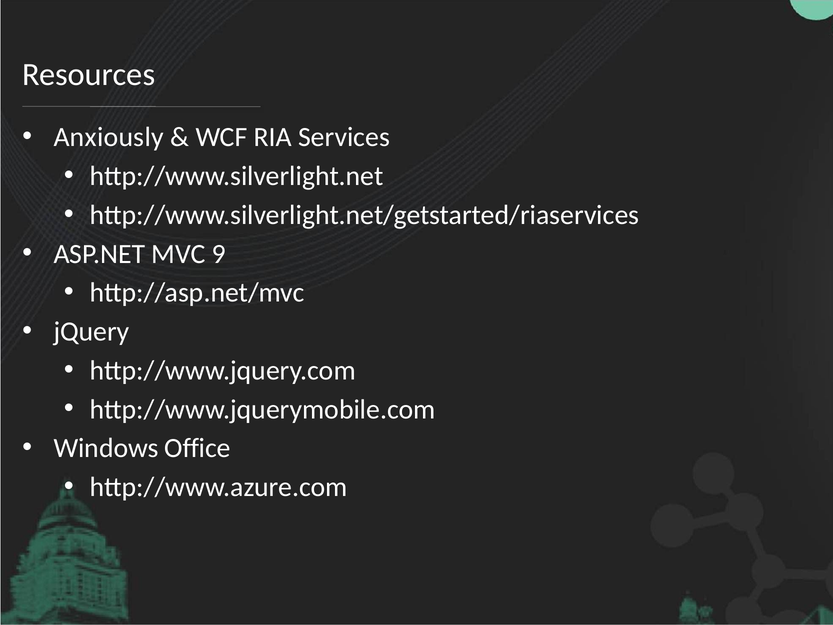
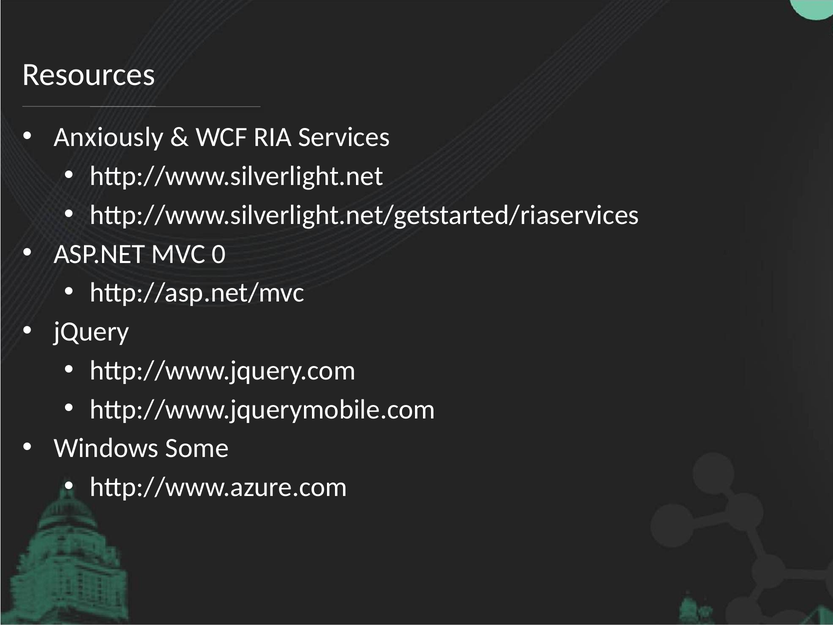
9: 9 -> 0 (219, 254)
Office: Office -> Some (197, 448)
